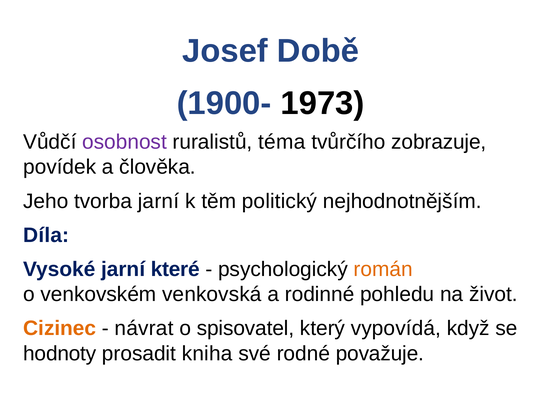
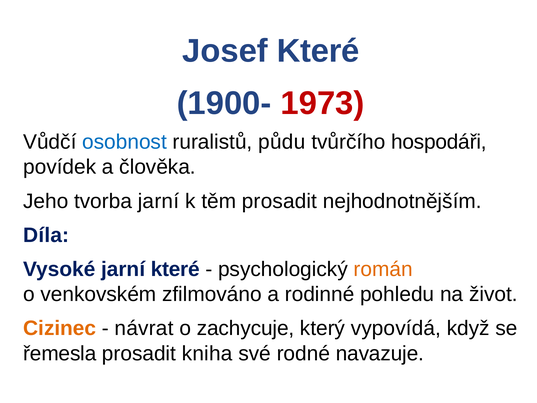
Josef Době: Době -> Které (318, 51)
1973 colour: black -> red (323, 103)
osobnost colour: purple -> blue (125, 142)
téma: téma -> půdu (282, 142)
zobrazuje: zobrazuje -> hospodáři (439, 142)
těm politický: politický -> prosadit (279, 201)
venkovská: venkovská -> zfilmováno (212, 294)
spisovatel: spisovatel -> zachycuje (246, 328)
hodnoty: hodnoty -> řemesla (60, 353)
považuje: považuje -> navazuje (380, 353)
